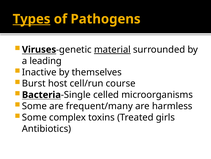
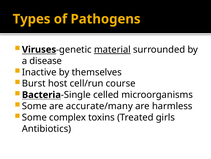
Types underline: present -> none (32, 19)
leading: leading -> disease (46, 61)
frequent/many: frequent/many -> accurate/many (99, 106)
